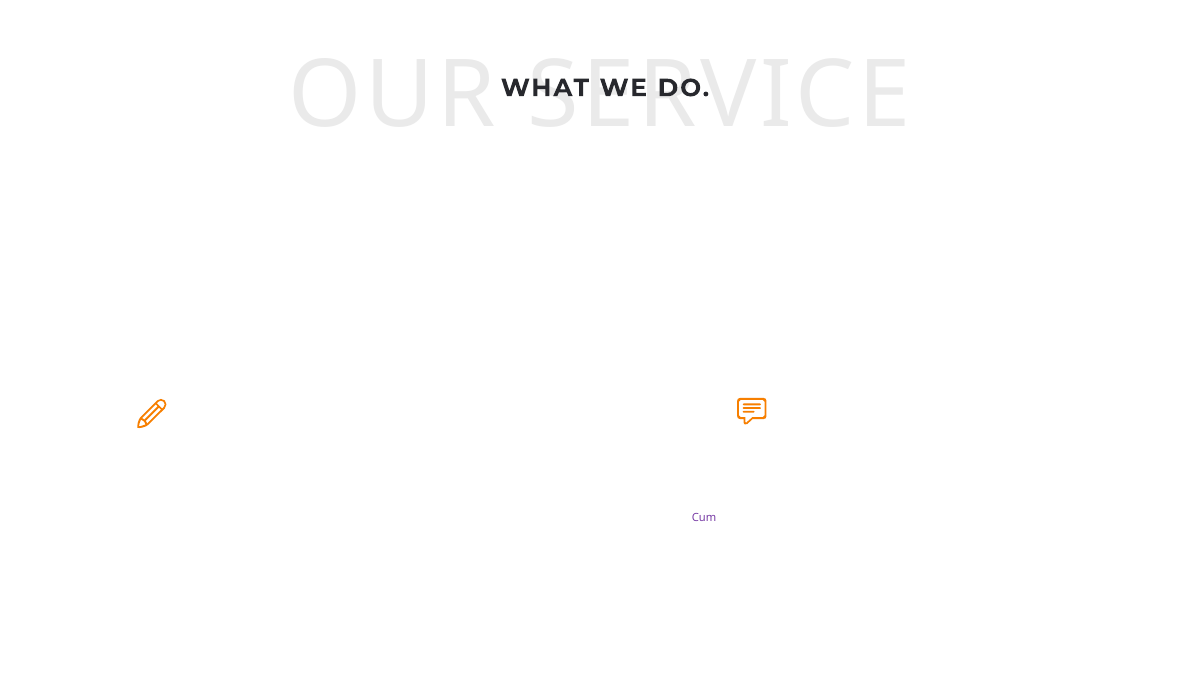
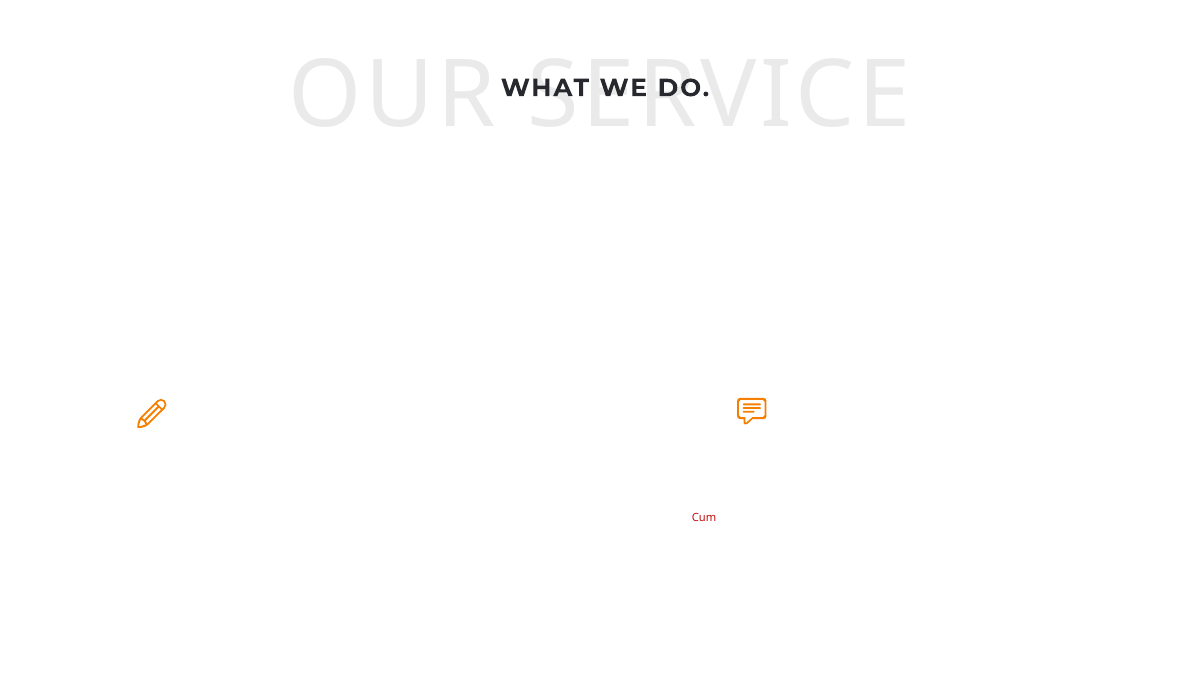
Cum colour: purple -> red (704, 518)
